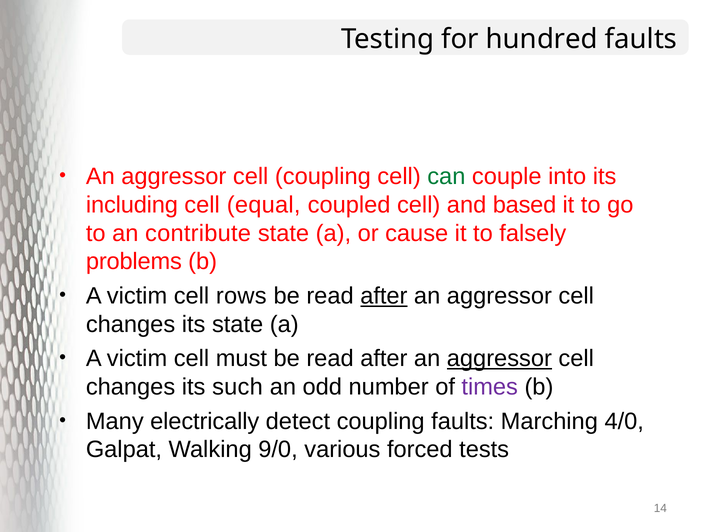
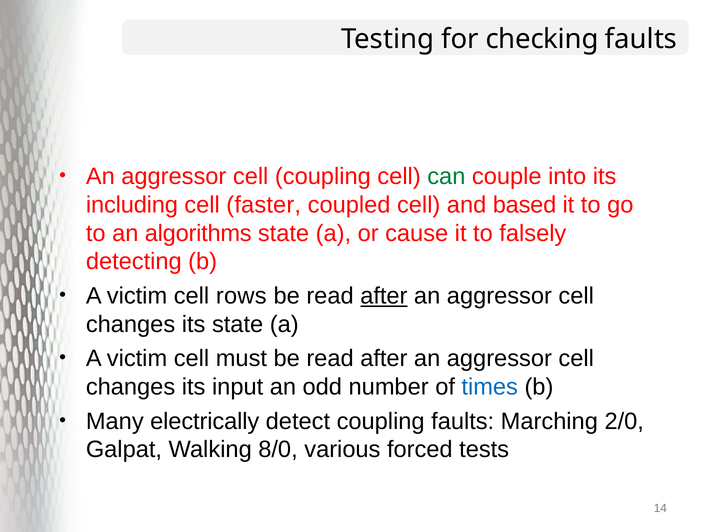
hundred: hundred -> checking (542, 39)
equal: equal -> faster (264, 205)
contribute: contribute -> algorithms (198, 233)
problems: problems -> detecting (134, 262)
aggressor underline: present -> none (499, 358)
such: such -> input (238, 387)
times colour: purple -> blue (490, 387)
4/0: 4/0 -> 2/0 (624, 421)
9/0: 9/0 -> 8/0 (278, 449)
